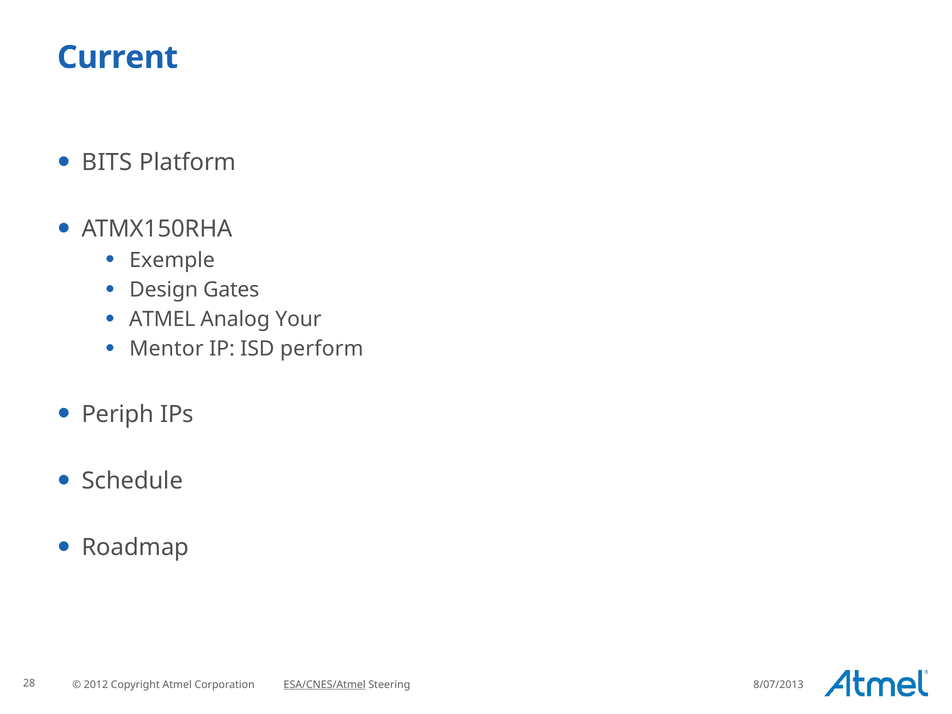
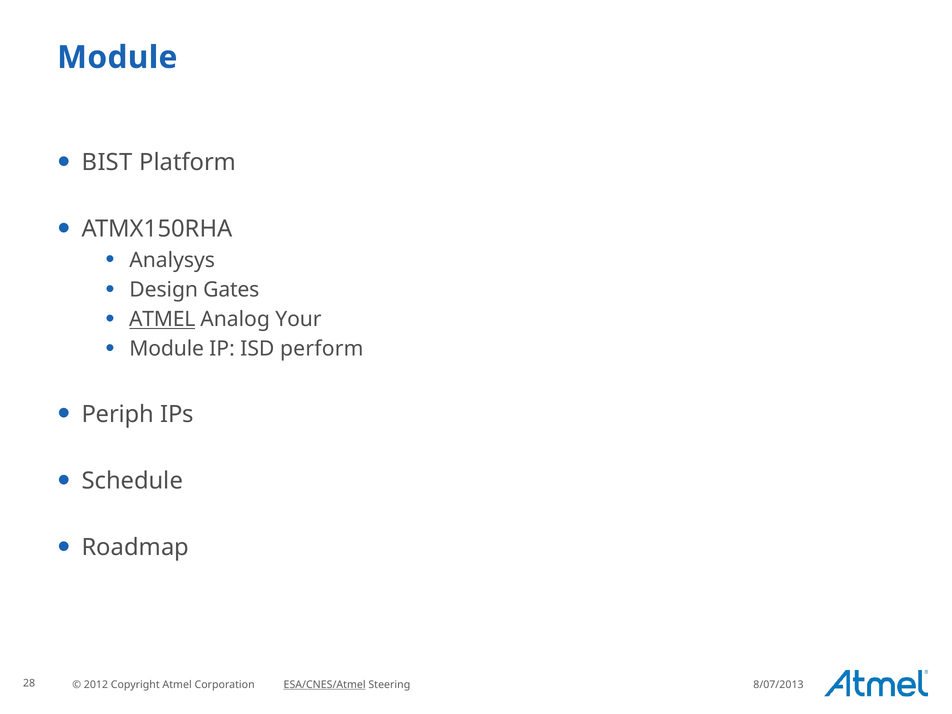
Current: Current -> Module (117, 57)
BITS: BITS -> BIST (107, 162)
Exemple: Exemple -> Analysys (172, 260)
ATMEL underline: none -> present (162, 319)
Mentor: Mentor -> Module (167, 349)
